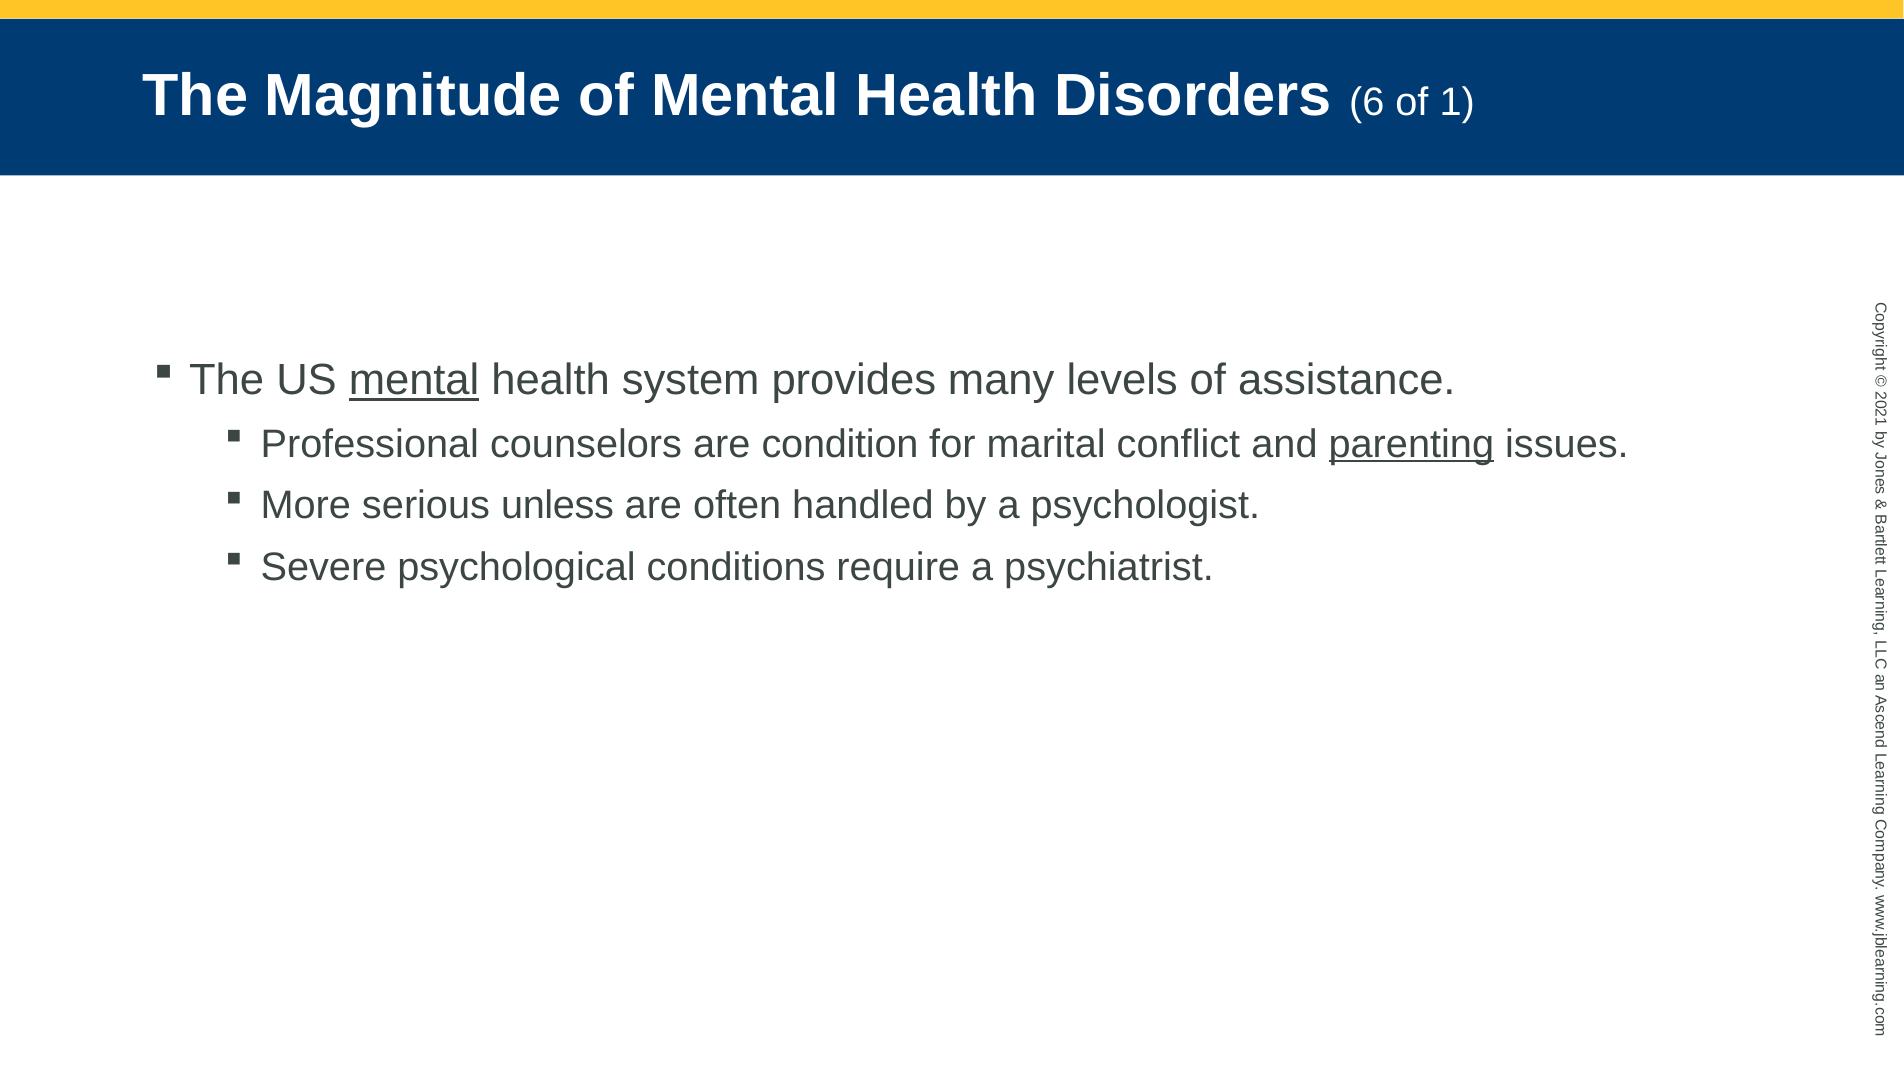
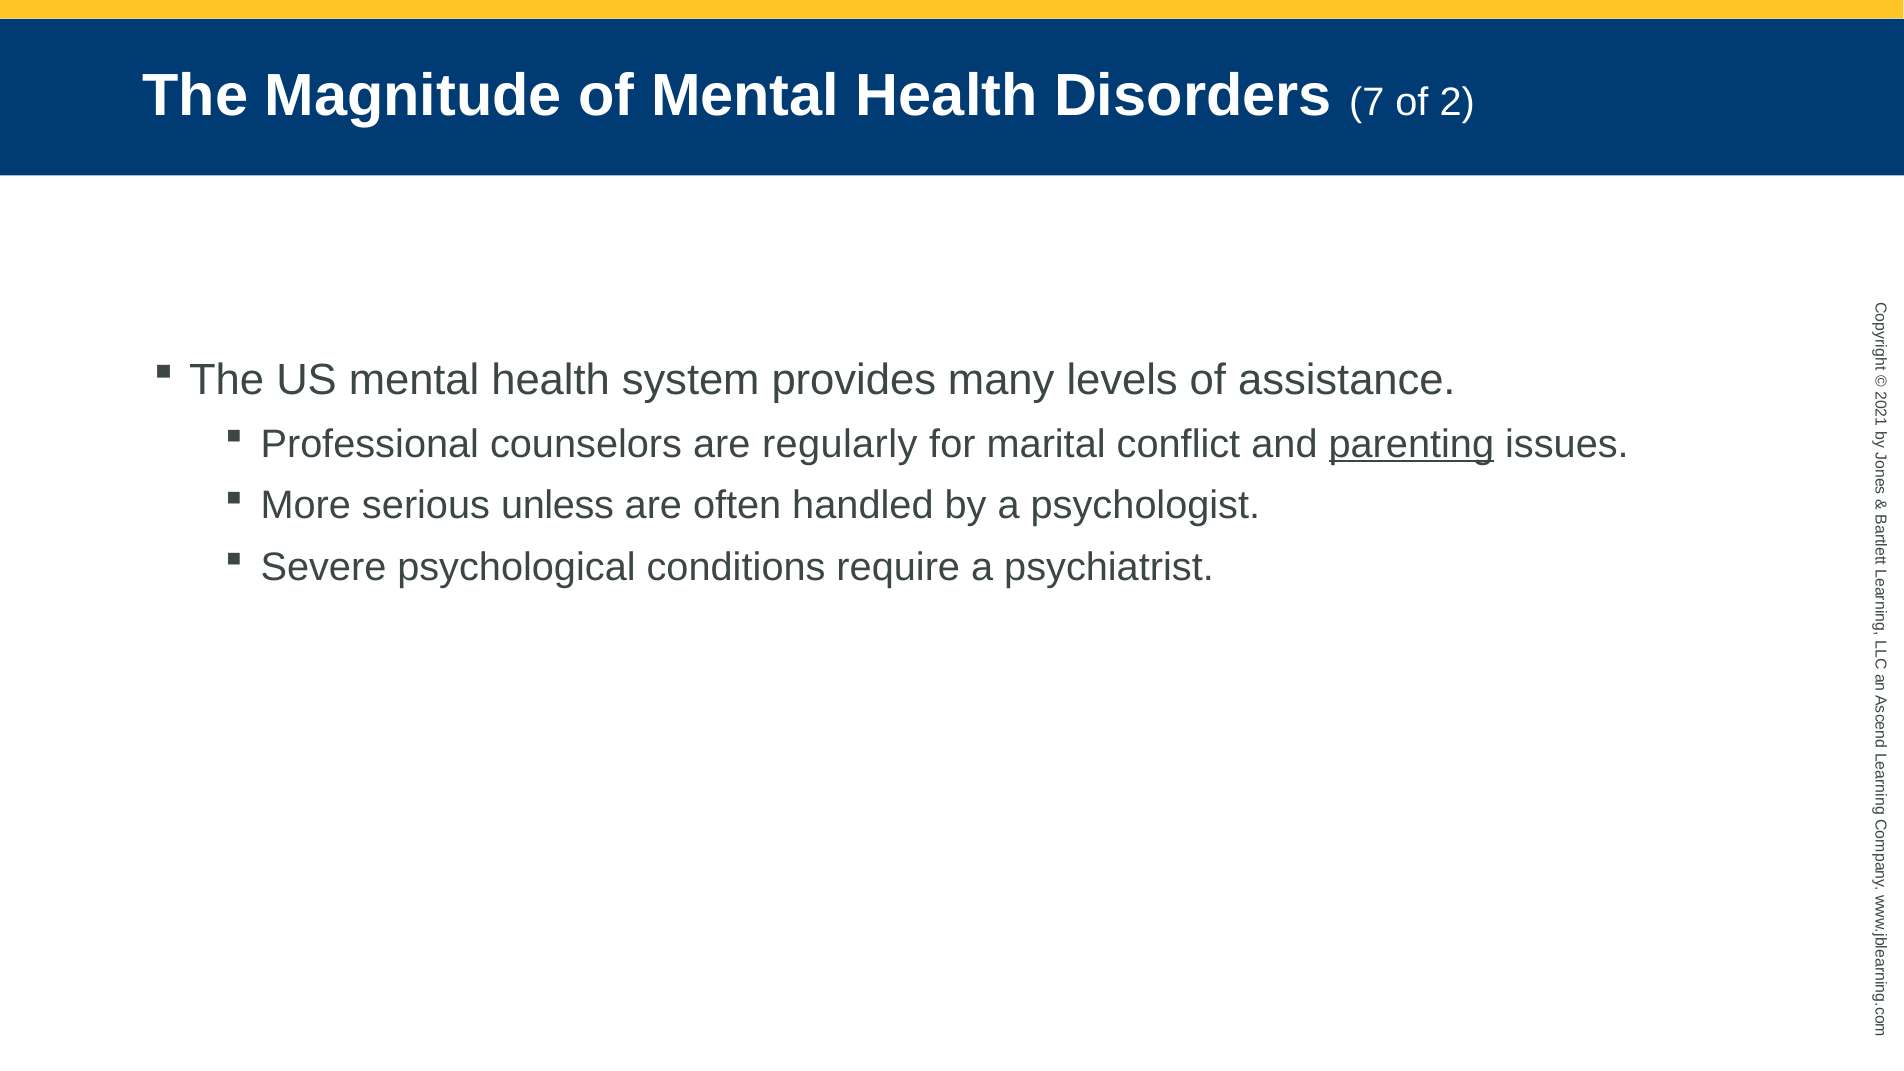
6: 6 -> 7 (1367, 102)
of 1: 1 -> 2 (1457, 102)
mental underline: present -> none (414, 380)
condition: condition -> regularly (840, 444)
